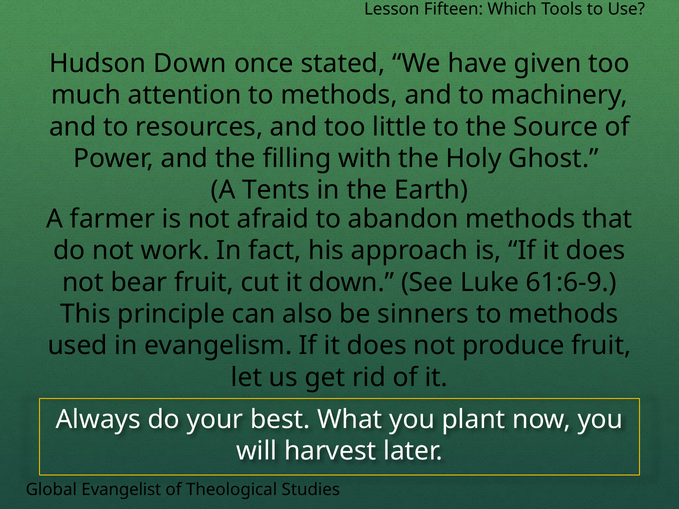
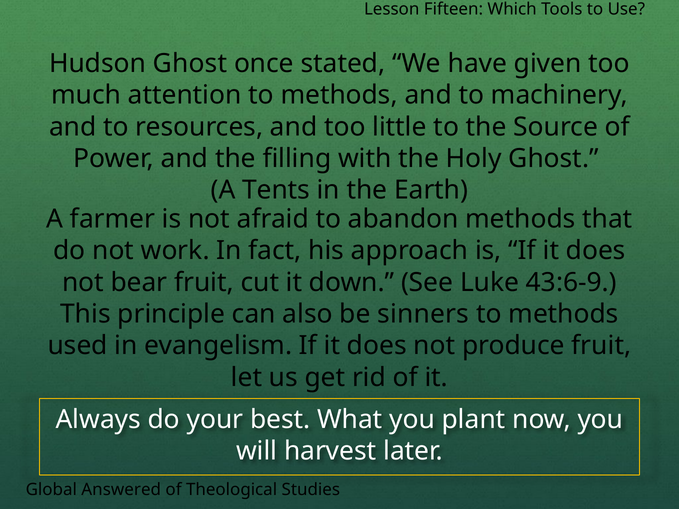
Hudson Down: Down -> Ghost (190, 64)
61:6-9: 61:6-9 -> 43:6-9 (571, 282)
Evangelist: Evangelist -> Answered (121, 490)
